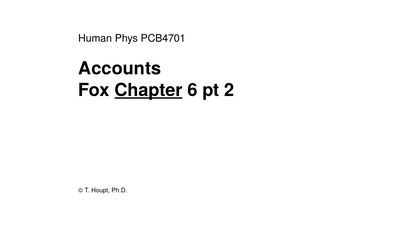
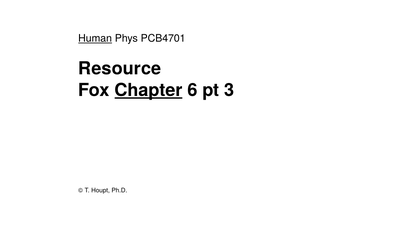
Human underline: none -> present (95, 39)
Accounts: Accounts -> Resource (120, 69)
2: 2 -> 3 (229, 90)
